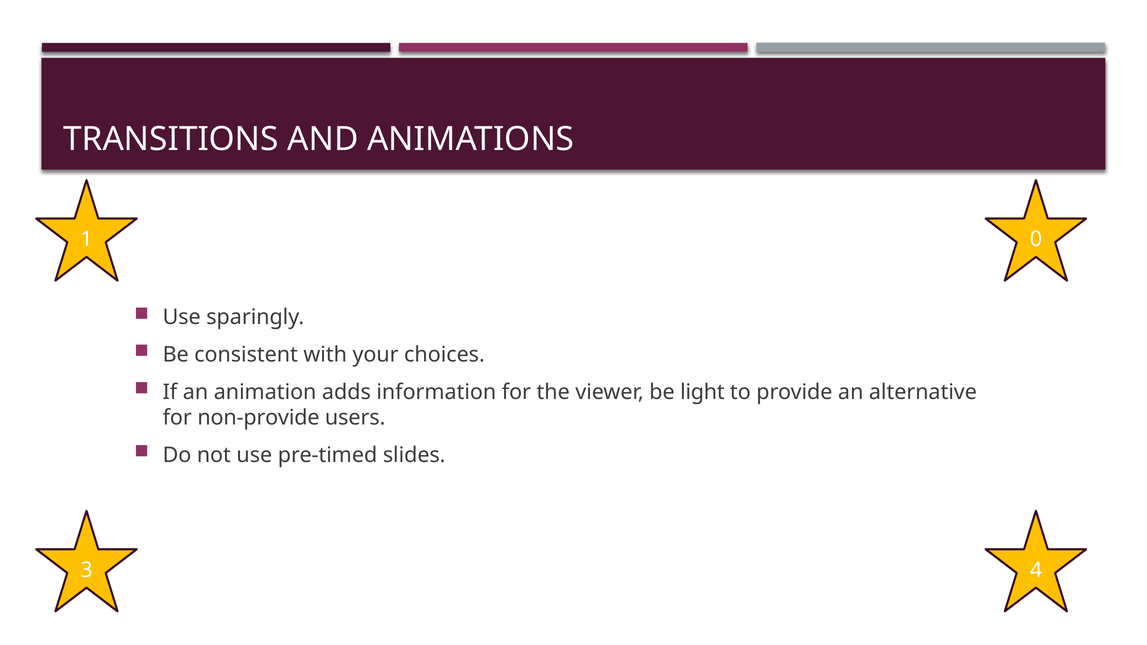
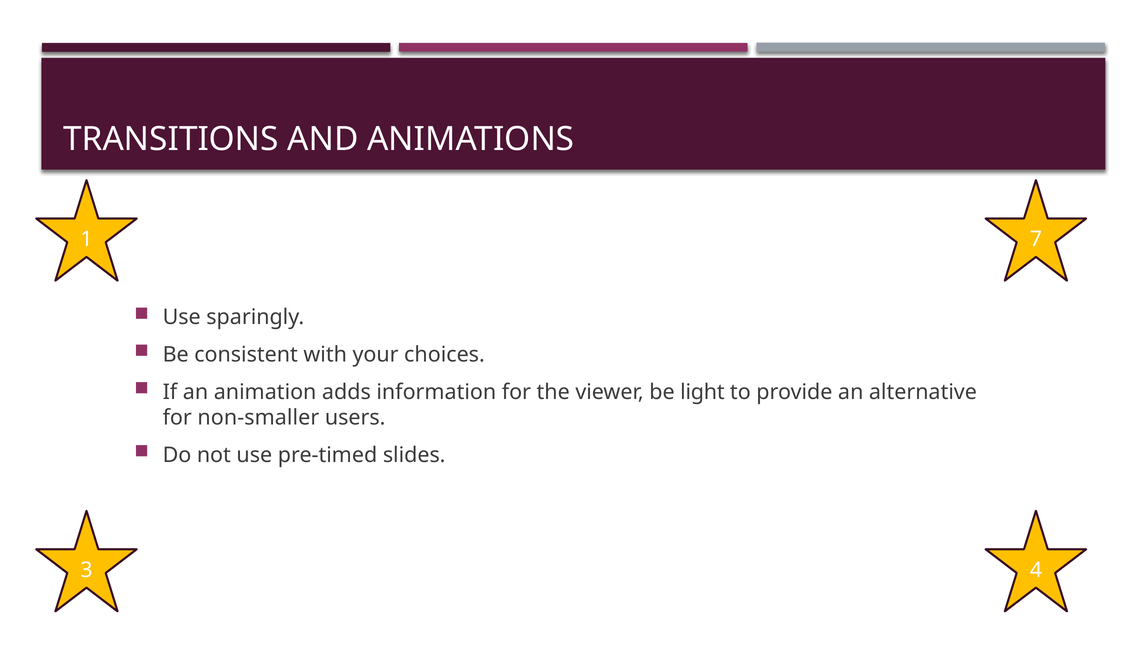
0: 0 -> 7 (1036, 239)
non-provide: non-provide -> non-smaller (258, 418)
